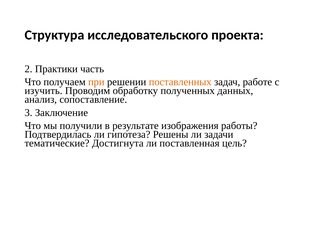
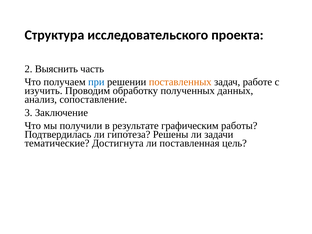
Практики: Практики -> Выяснить (56, 69)
при colour: orange -> blue (96, 82)
изображения: изображения -> графическим (190, 126)
